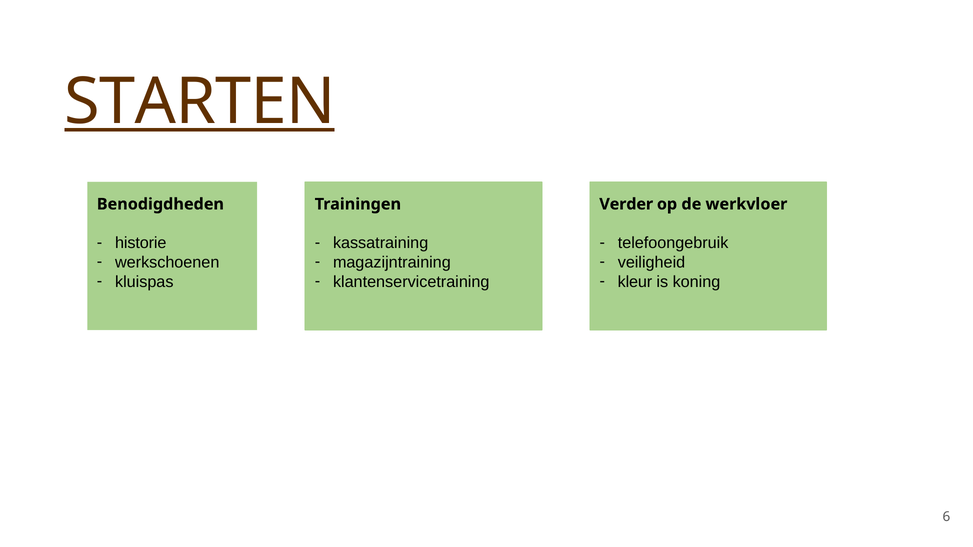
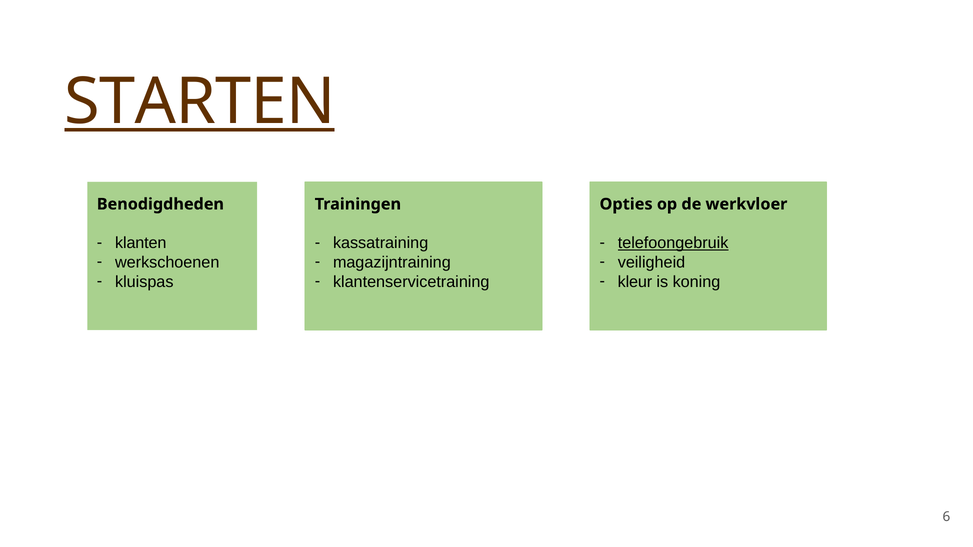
Verder: Verder -> Opties (626, 204)
historie: historie -> klanten (141, 243)
telefoongebruik underline: none -> present (673, 243)
